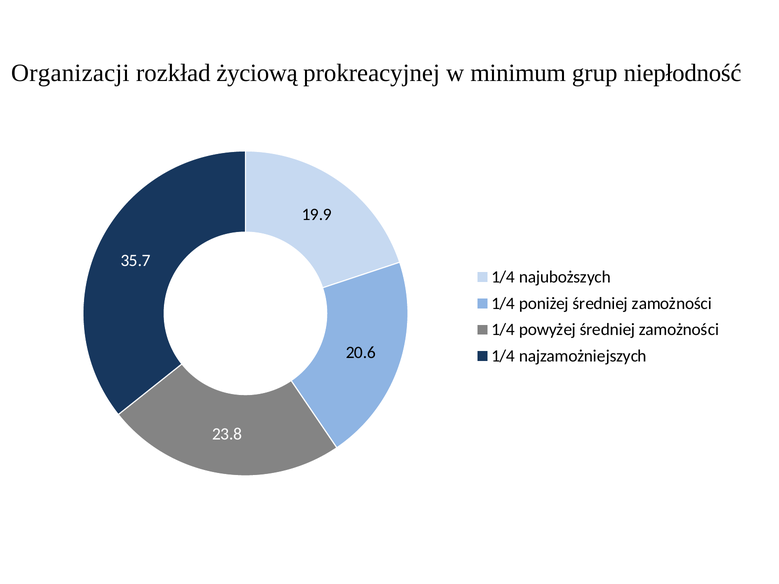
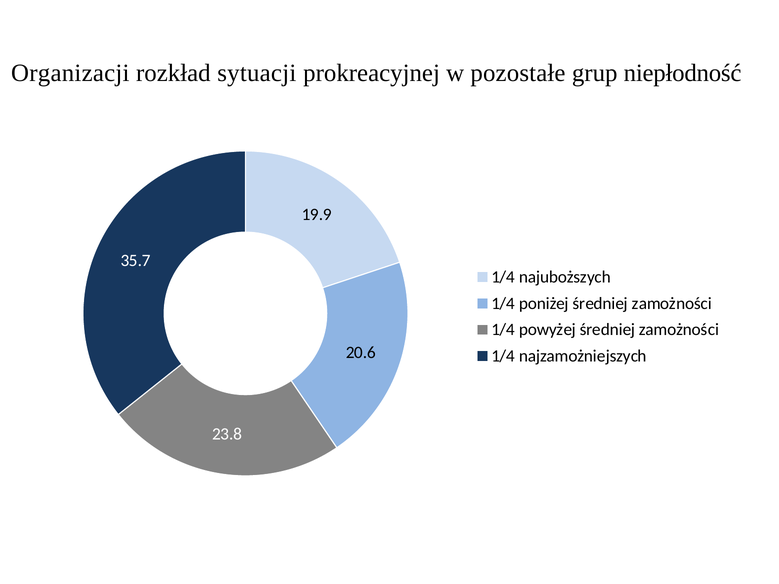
życiową: życiową -> sytuacji (257, 73)
minimum: minimum -> pozostałe (518, 73)
